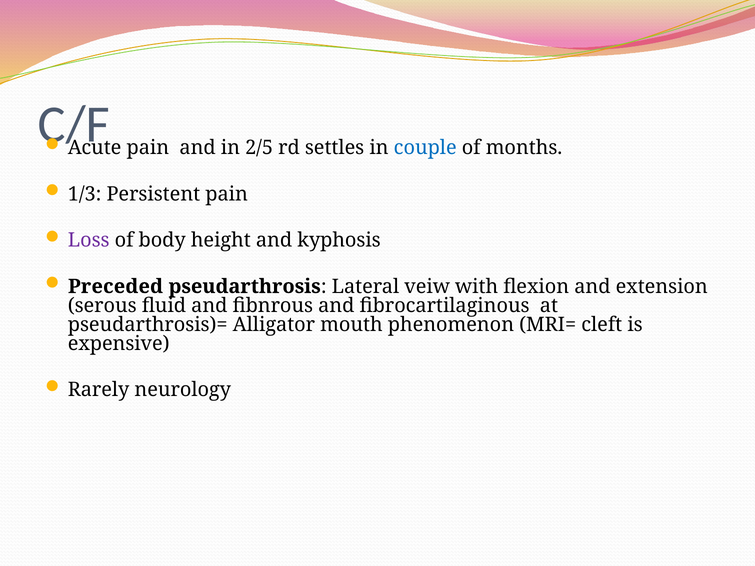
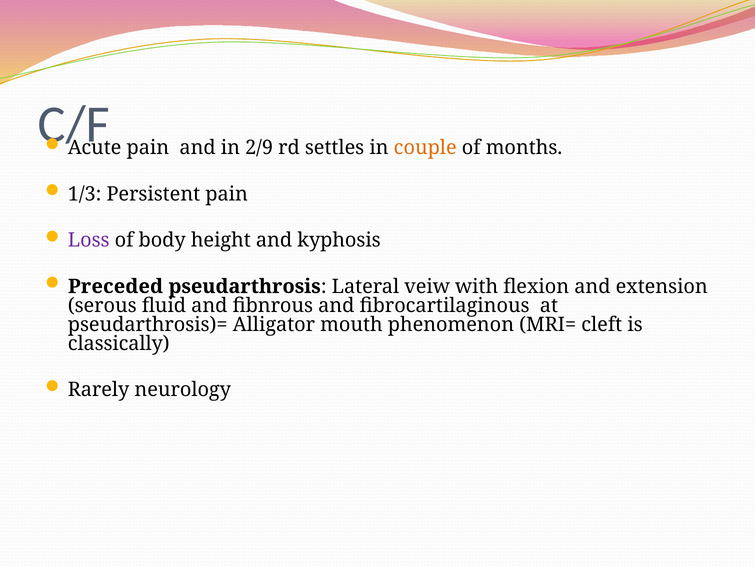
2/5: 2/5 -> 2/9 (259, 148)
couple colour: blue -> orange (425, 148)
expensive: expensive -> classically (119, 344)
